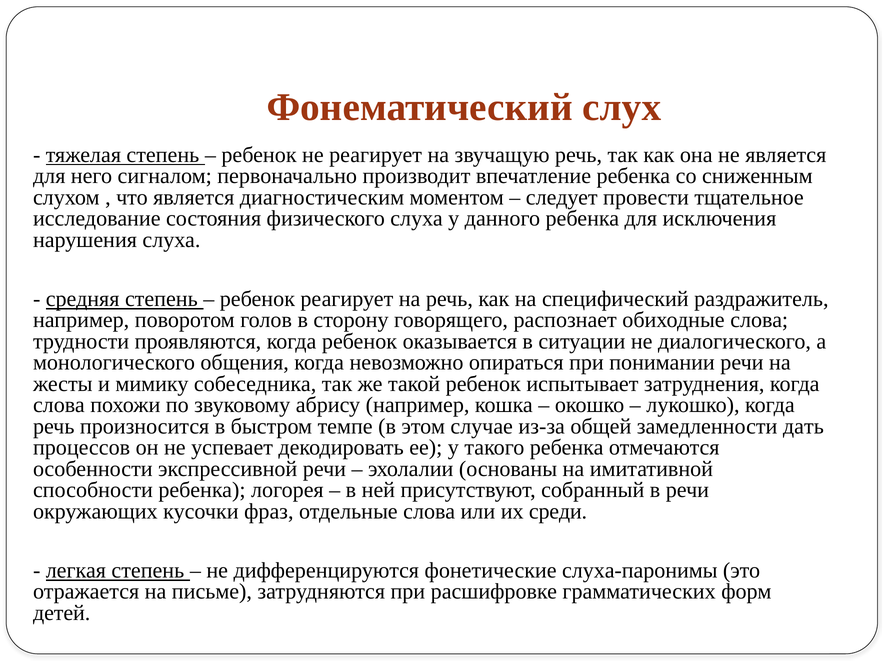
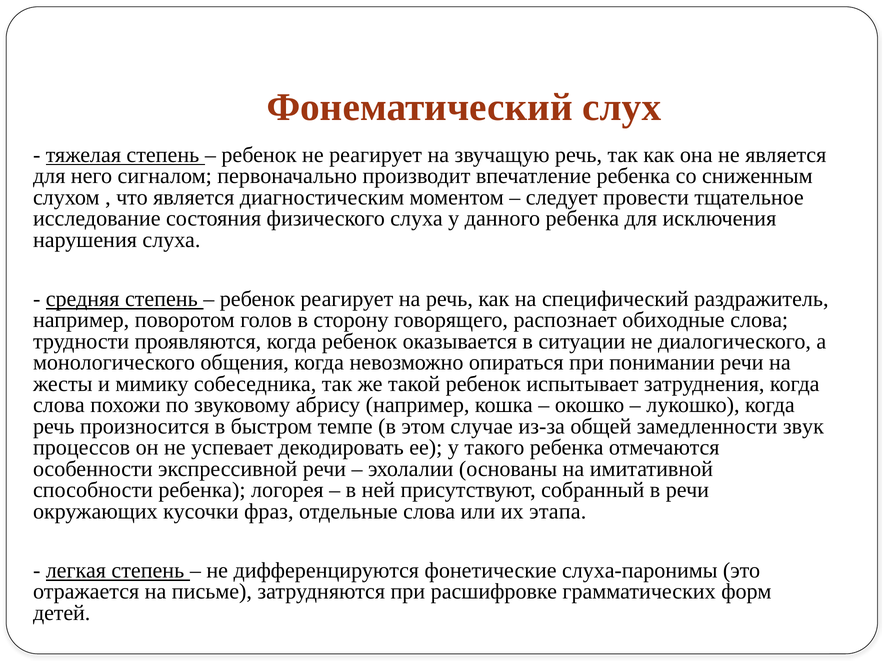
дать: дать -> звук (803, 426)
среди: среди -> этапа (558, 511)
